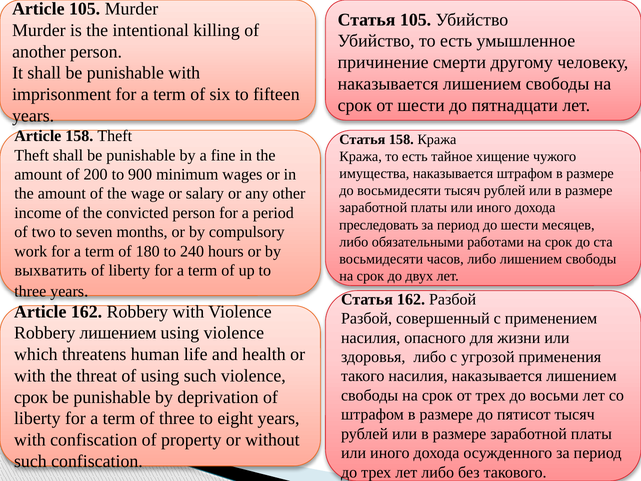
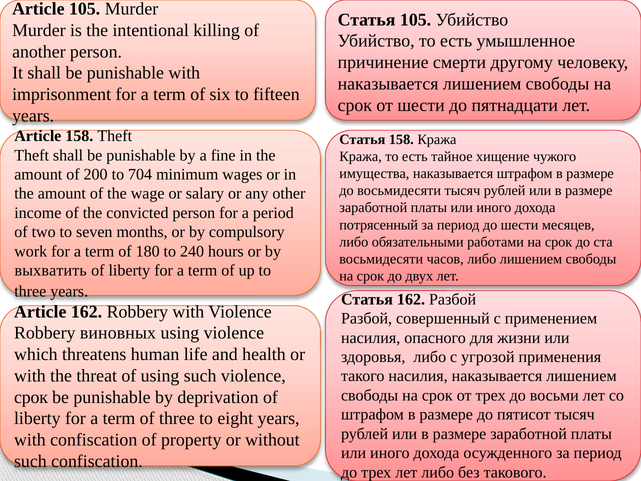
900: 900 -> 704 (140, 174)
преследовать: преследовать -> потрясенный (379, 225)
Robbery лишением: лишением -> виновных (118, 333)
